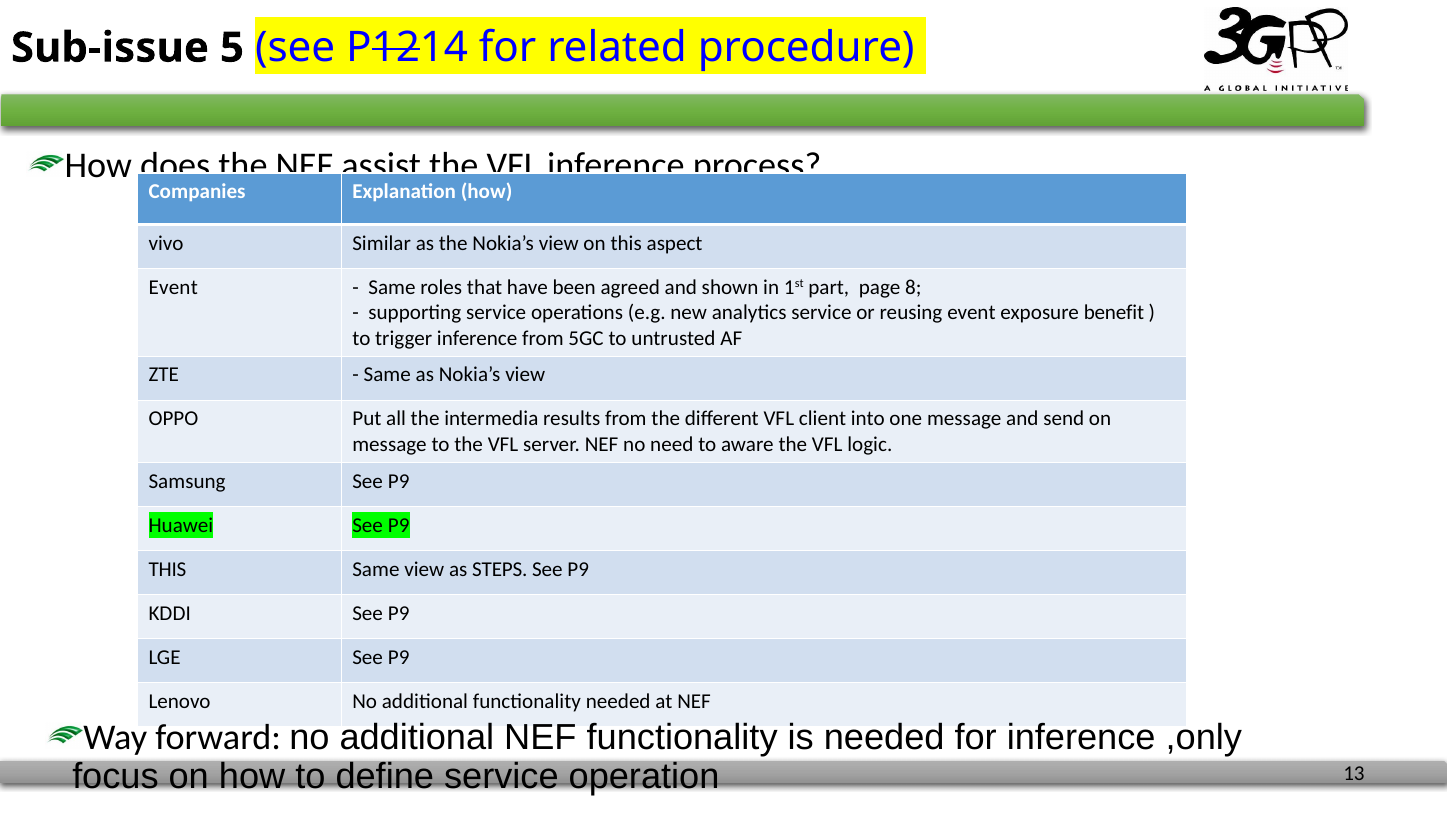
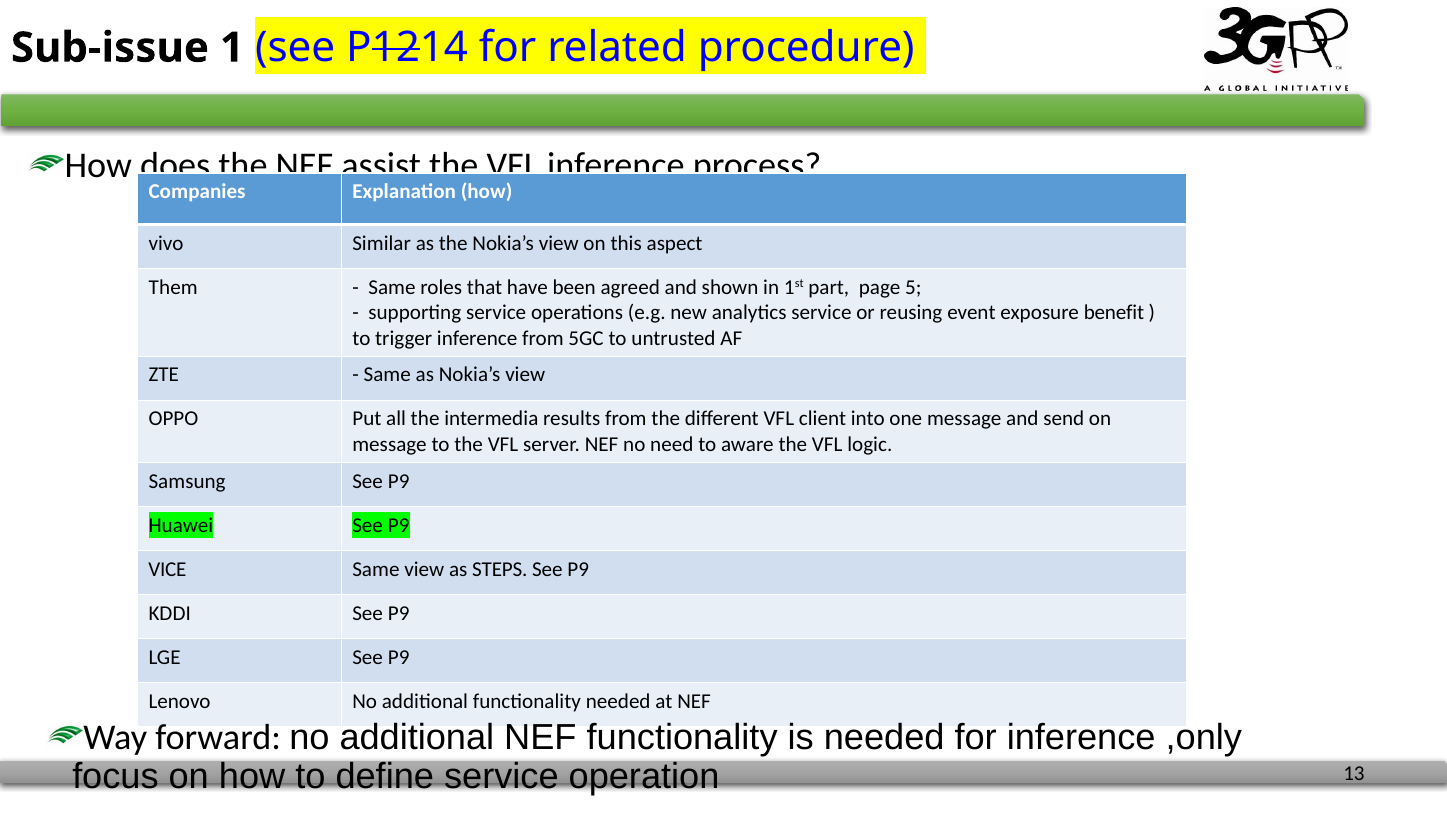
5: 5 -> 1 (232, 48)
Event: Event -> Them (173, 287)
8: 8 -> 5 (913, 287)
THIS: THIS -> VICE (167, 569)
